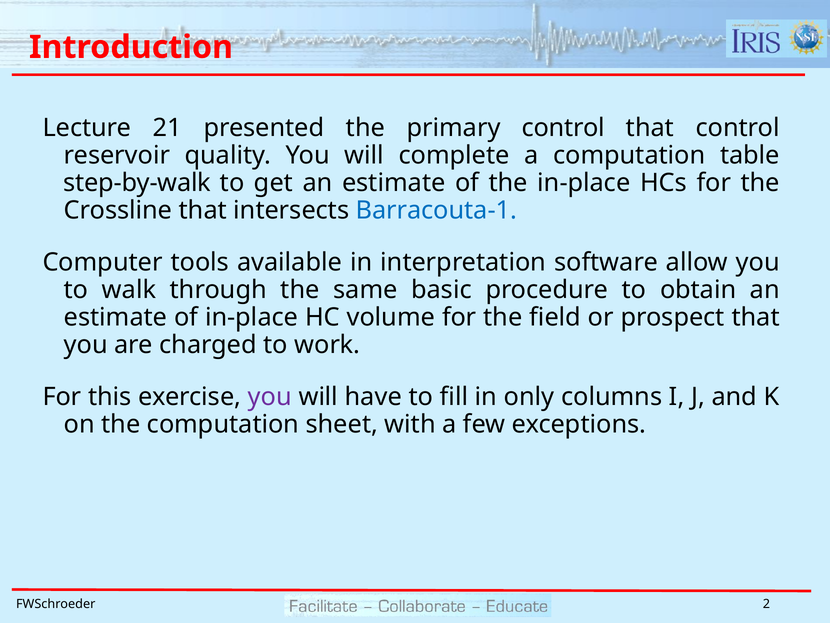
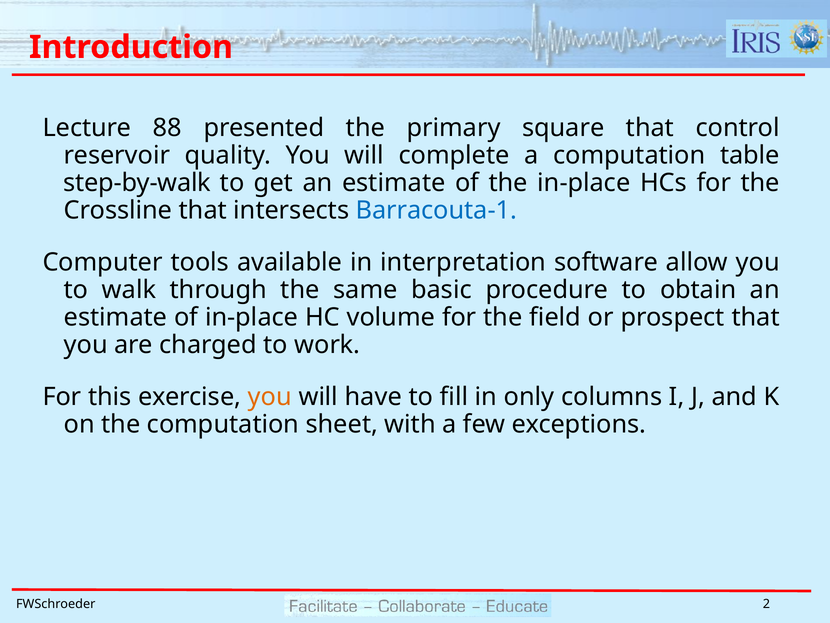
21: 21 -> 88 (167, 128)
primary control: control -> square (563, 128)
you colour: purple -> orange (270, 397)
